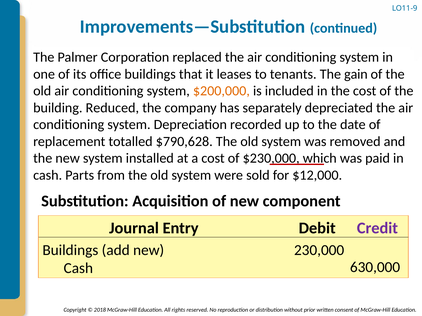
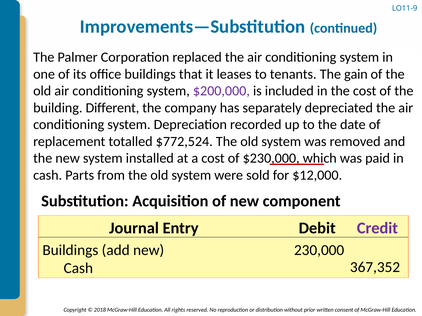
$200,000 colour: orange -> purple (221, 91)
Reduced: Reduced -> Different (112, 108)
$790,628: $790,628 -> $772,524 (184, 142)
630,000: 630,000 -> 367,352 (375, 268)
